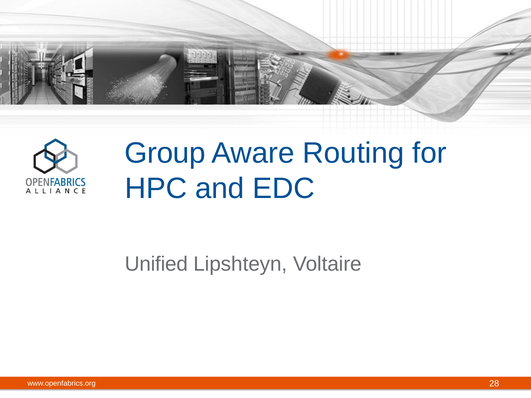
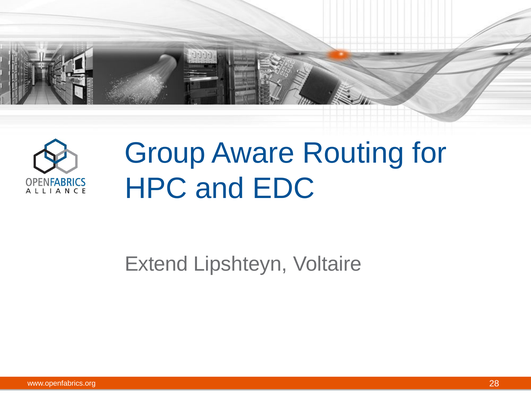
Unified: Unified -> Extend (156, 264)
